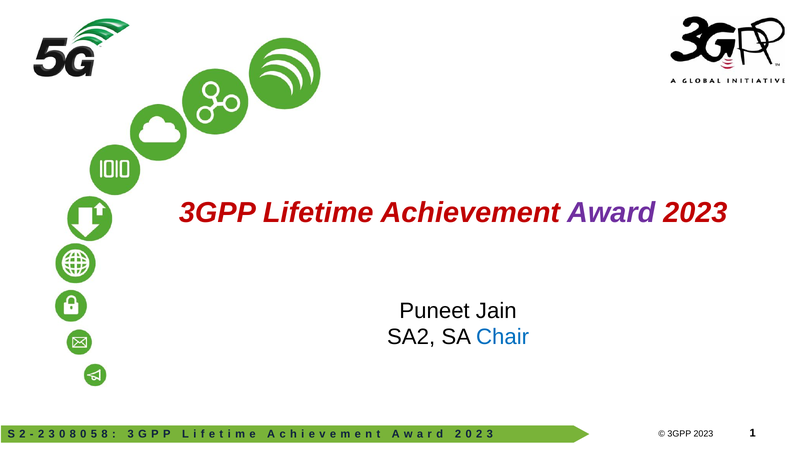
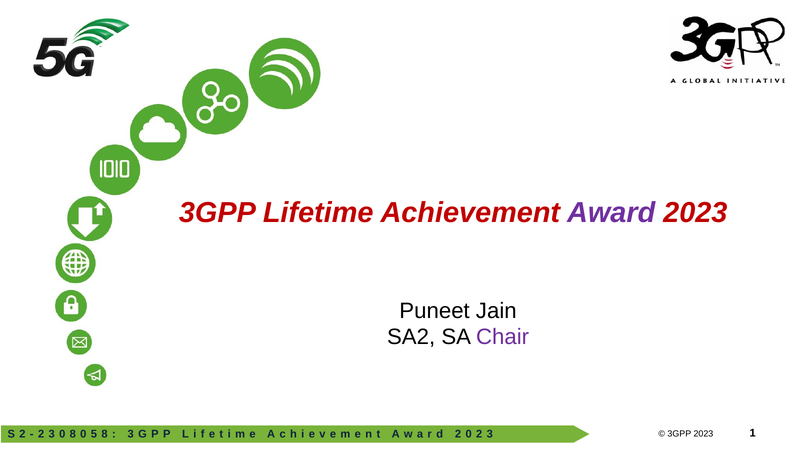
Chair colour: blue -> purple (503, 336)
